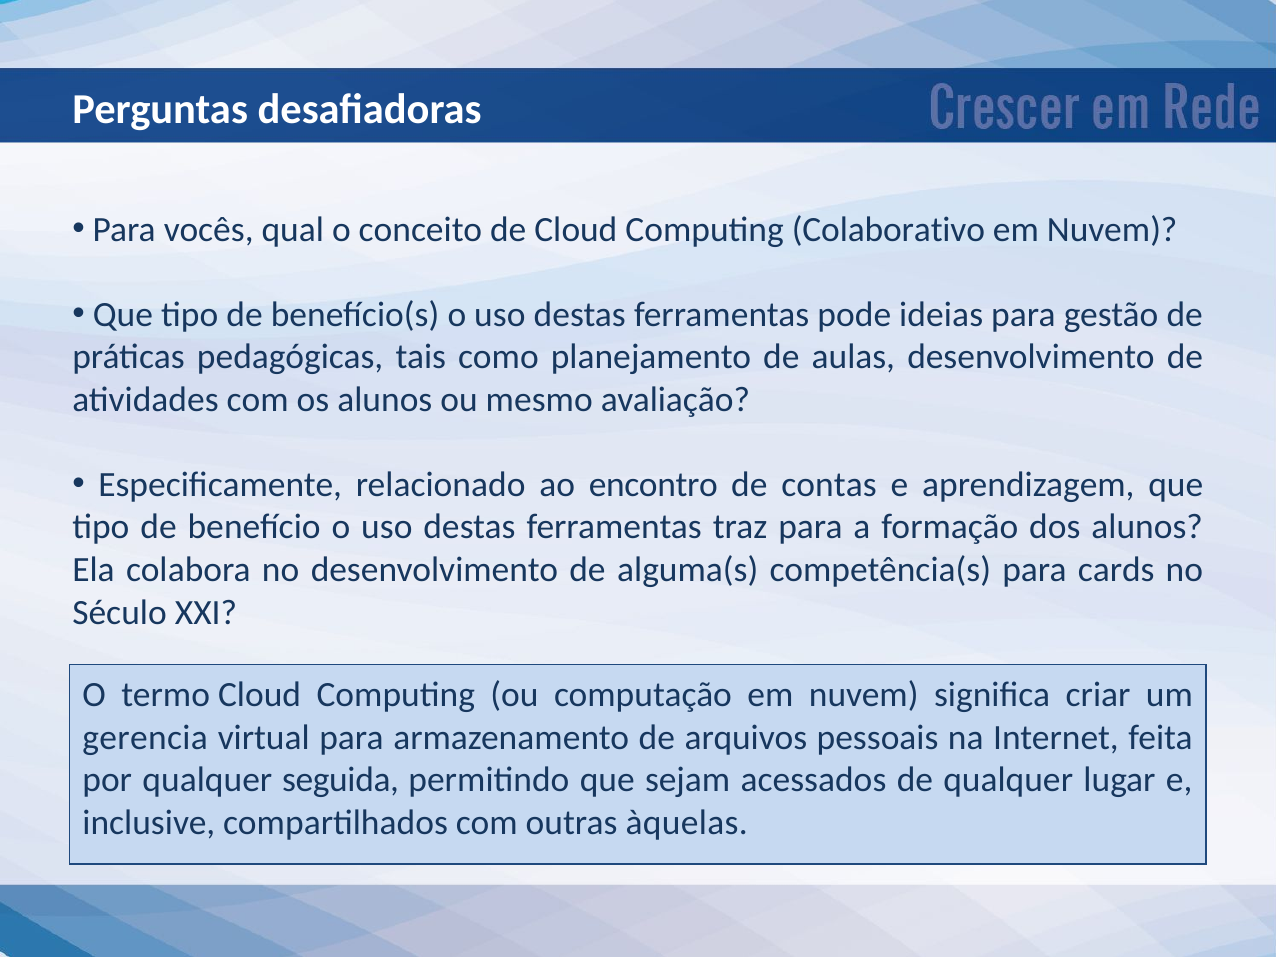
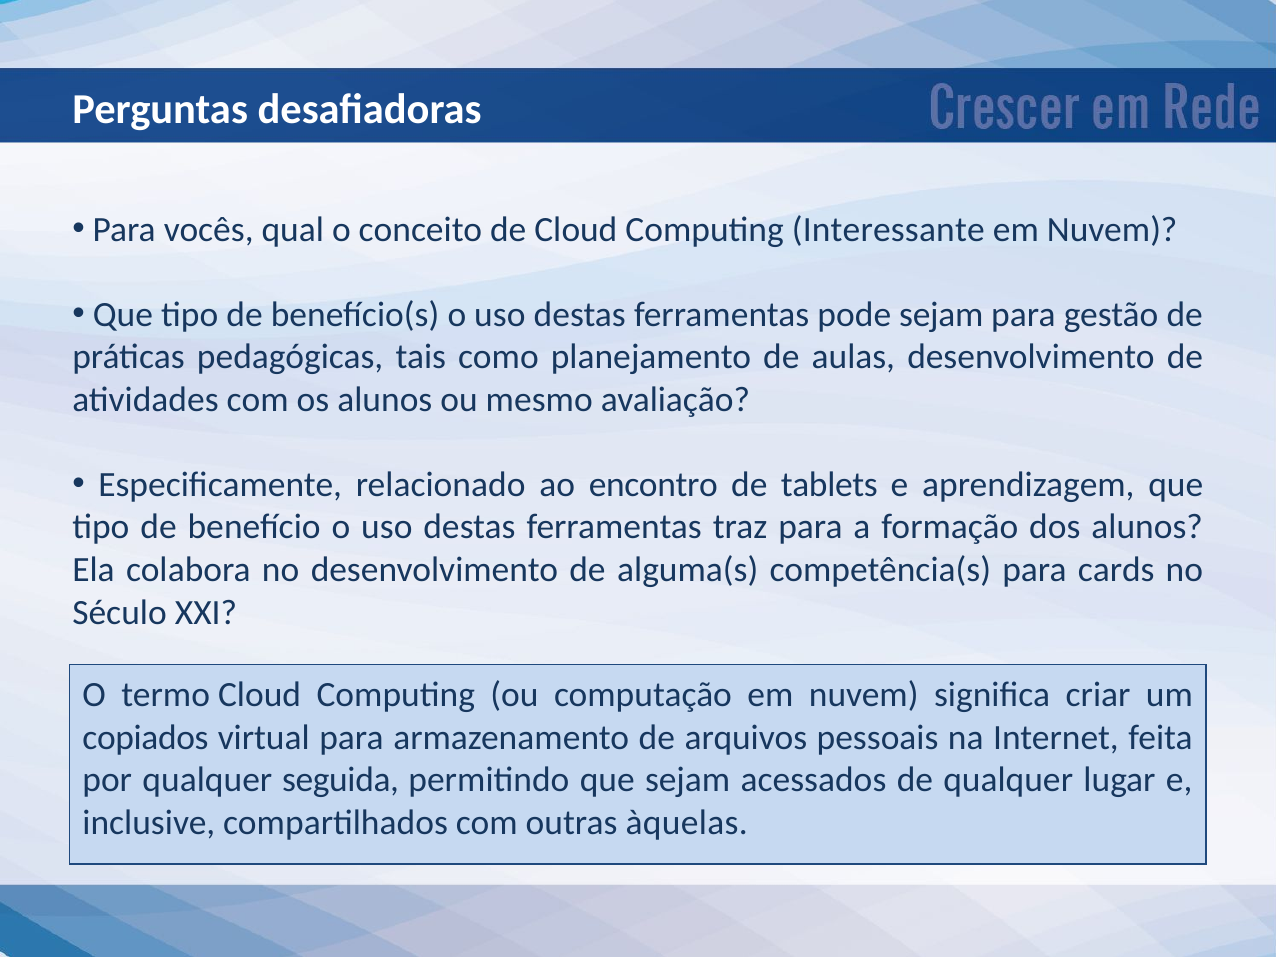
Colaborativo: Colaborativo -> Interessante (888, 229)
pode ideias: ideias -> sejam (941, 314)
contas: contas -> tablets (829, 485)
gerencia: gerencia -> copiados (145, 737)
